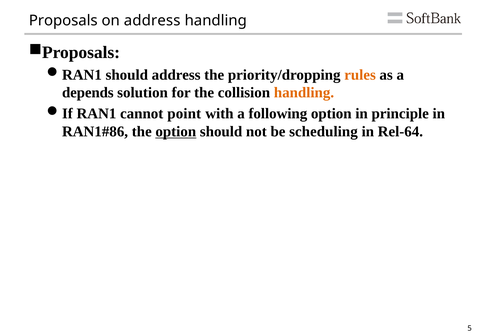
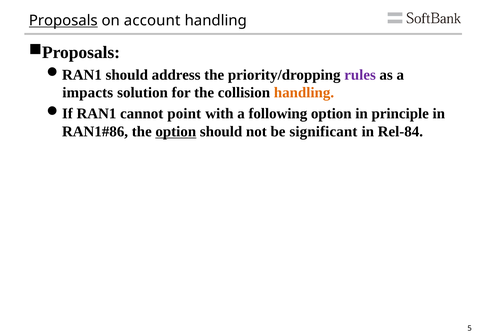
Proposals underline: none -> present (63, 21)
on address: address -> account (152, 21)
rules colour: orange -> purple (360, 75)
depends: depends -> impacts (88, 93)
scheduling: scheduling -> significant (323, 132)
Rel-64: Rel-64 -> Rel-84 (400, 132)
